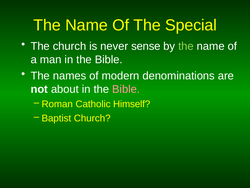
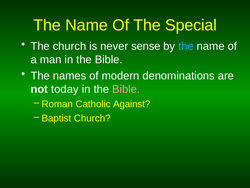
the colour: light green -> light blue (186, 46)
about: about -> today (65, 89)
Himself: Himself -> Against (132, 104)
